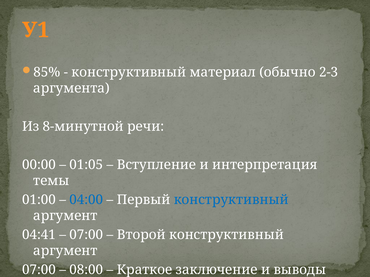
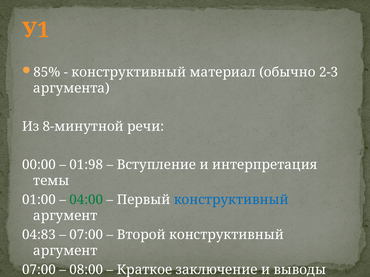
01:05: 01:05 -> 01:98 (86, 165)
04:00 colour: blue -> green (86, 200)
04:41: 04:41 -> 04:83 (39, 235)
